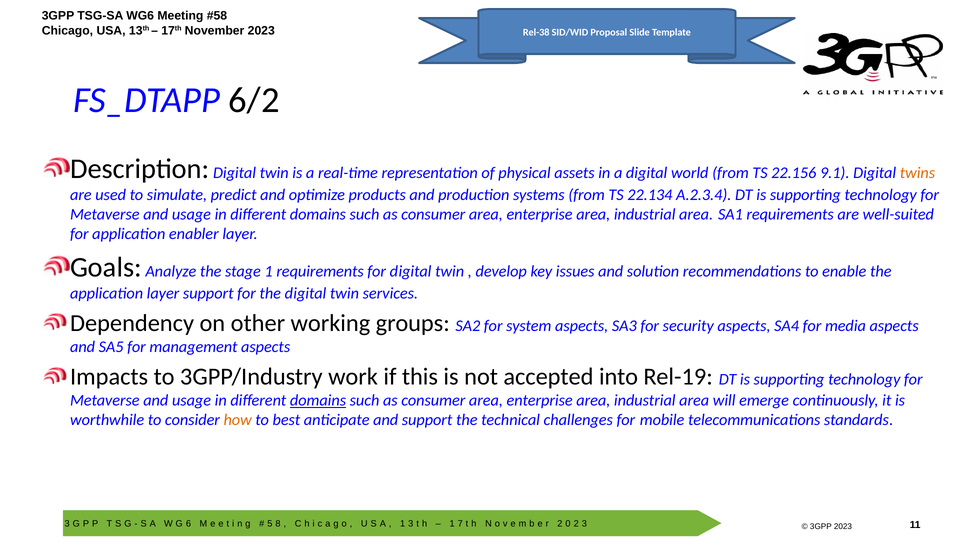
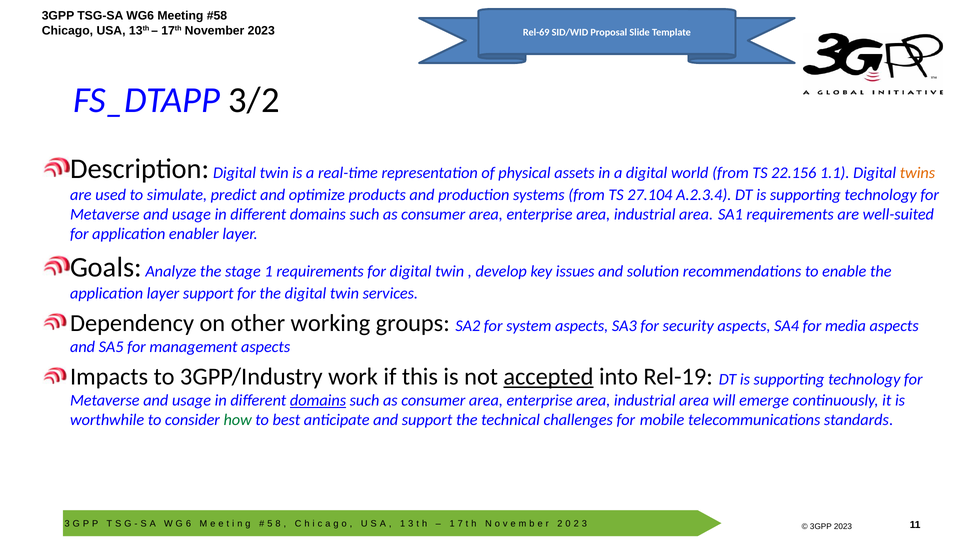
Rel-38: Rel-38 -> Rel-69 (536, 32)
6/2: 6/2 -> 3/2 (254, 100)
9.1: 9.1 -> 1.1 (835, 173)
22.134: 22.134 -> 27.104 (650, 195)
accepted underline: none -> present (548, 377)
how colour: orange -> green (238, 420)
